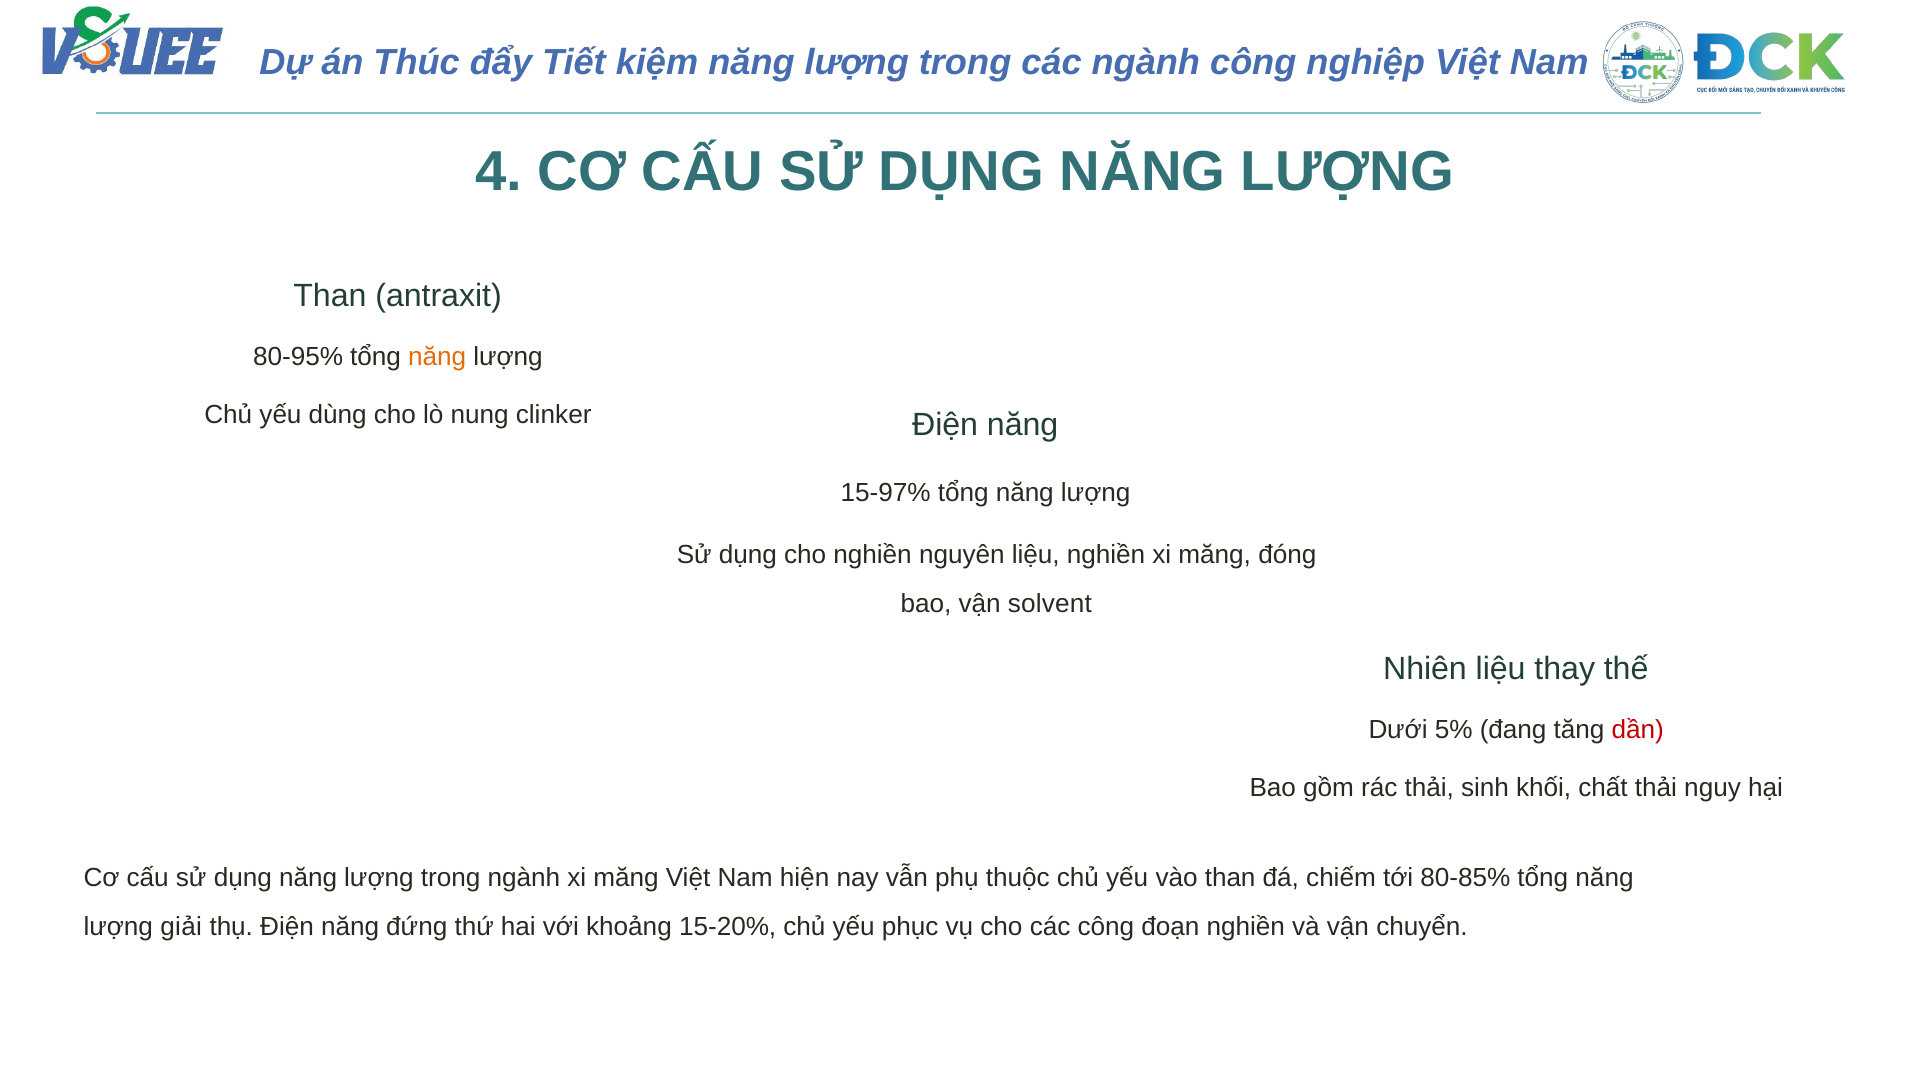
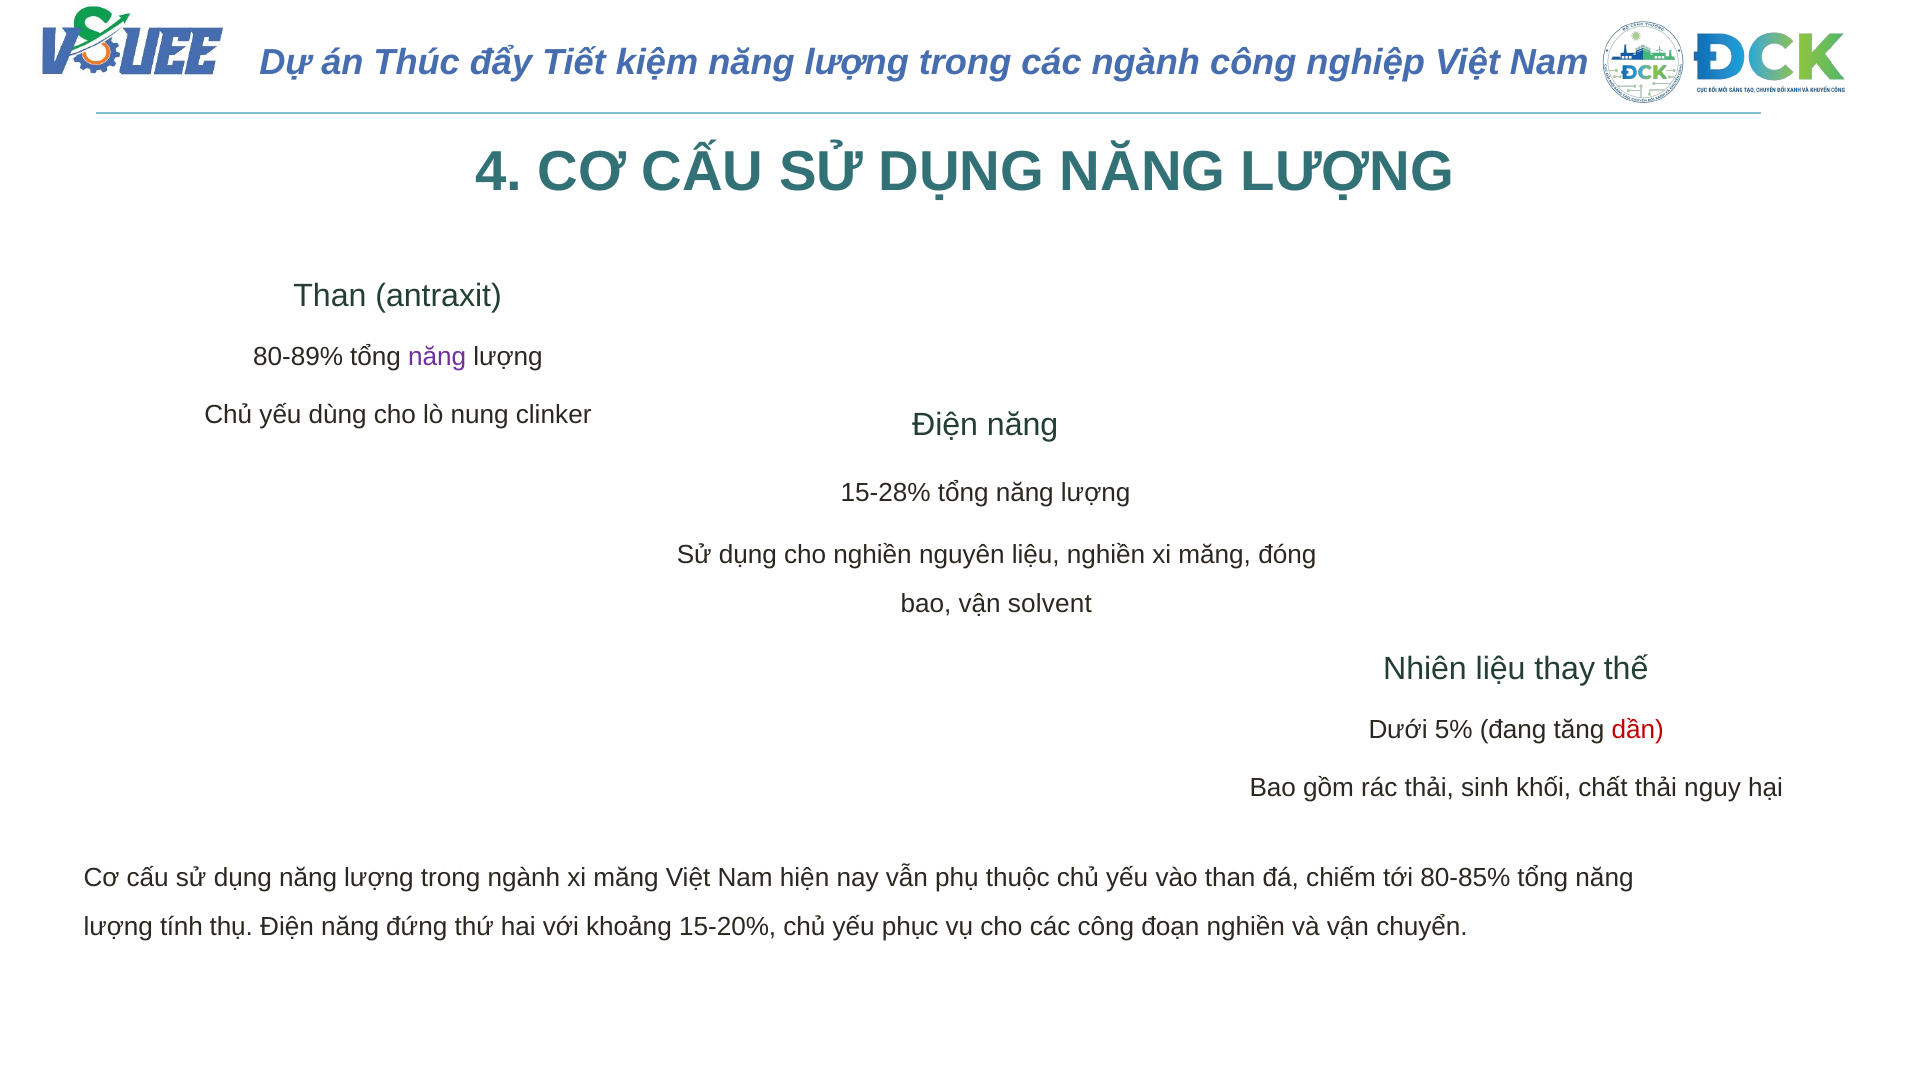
80-95%: 80-95% -> 80-89% (298, 357)
năng colour: orange -> purple (437, 357)
15-97%: 15-97% -> 15-28% (886, 492)
giải: giải -> tính (181, 926)
